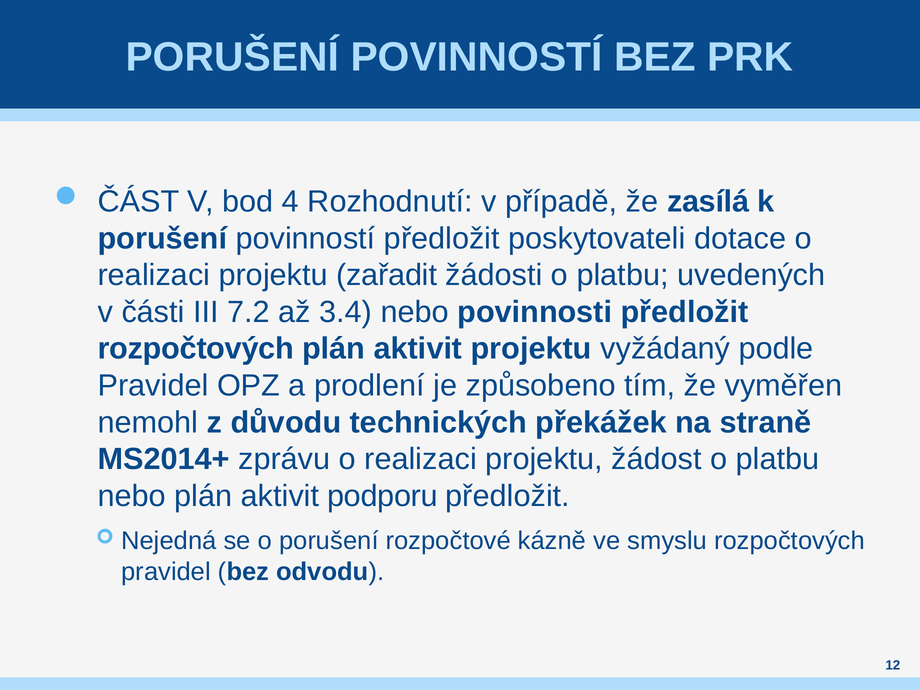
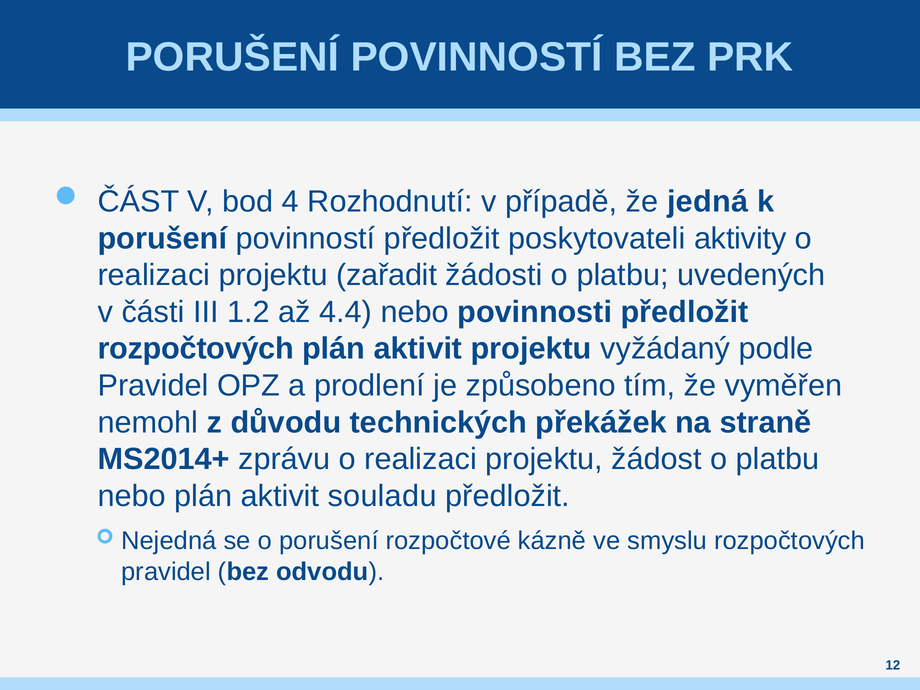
zasílá: zasílá -> jedná (708, 202)
dotace: dotace -> aktivity (740, 238)
7.2: 7.2 -> 1.2 (248, 312)
3.4: 3.4 -> 4.4 (346, 312)
podporu: podporu -> souladu (382, 496)
